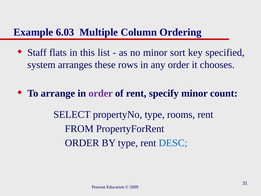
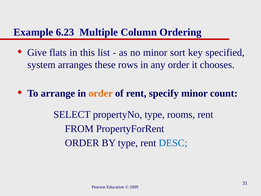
6.03: 6.03 -> 6.23 (65, 32)
Staff: Staff -> Give (37, 53)
order colour: purple -> orange (101, 93)
